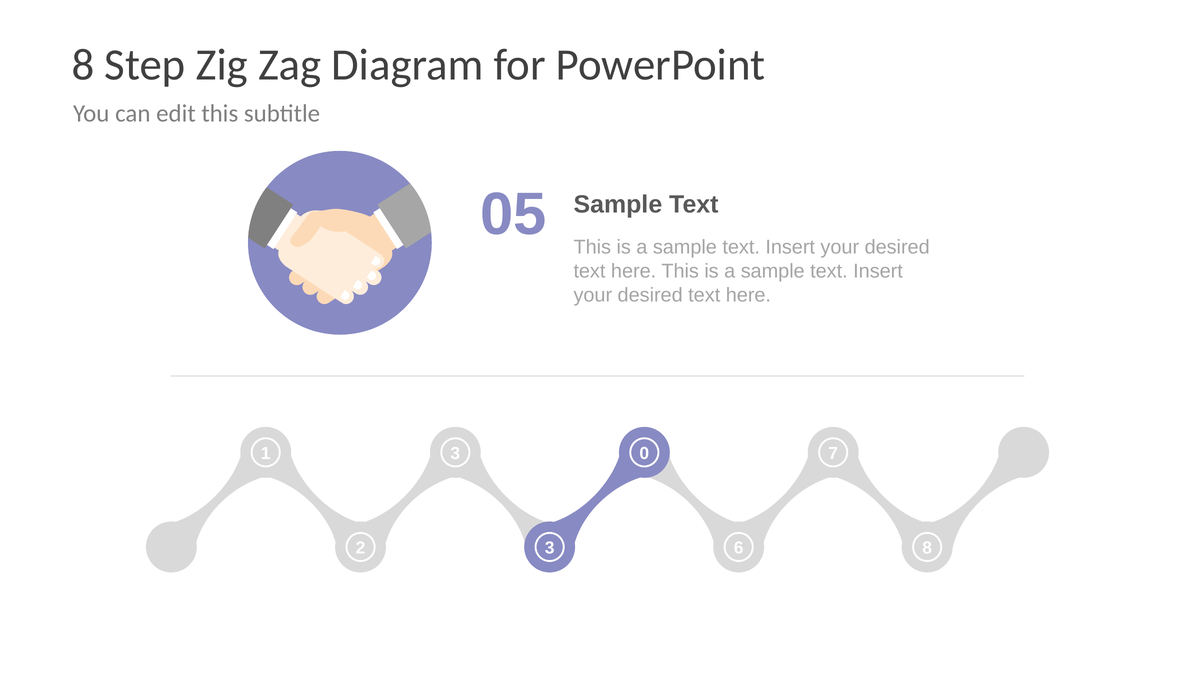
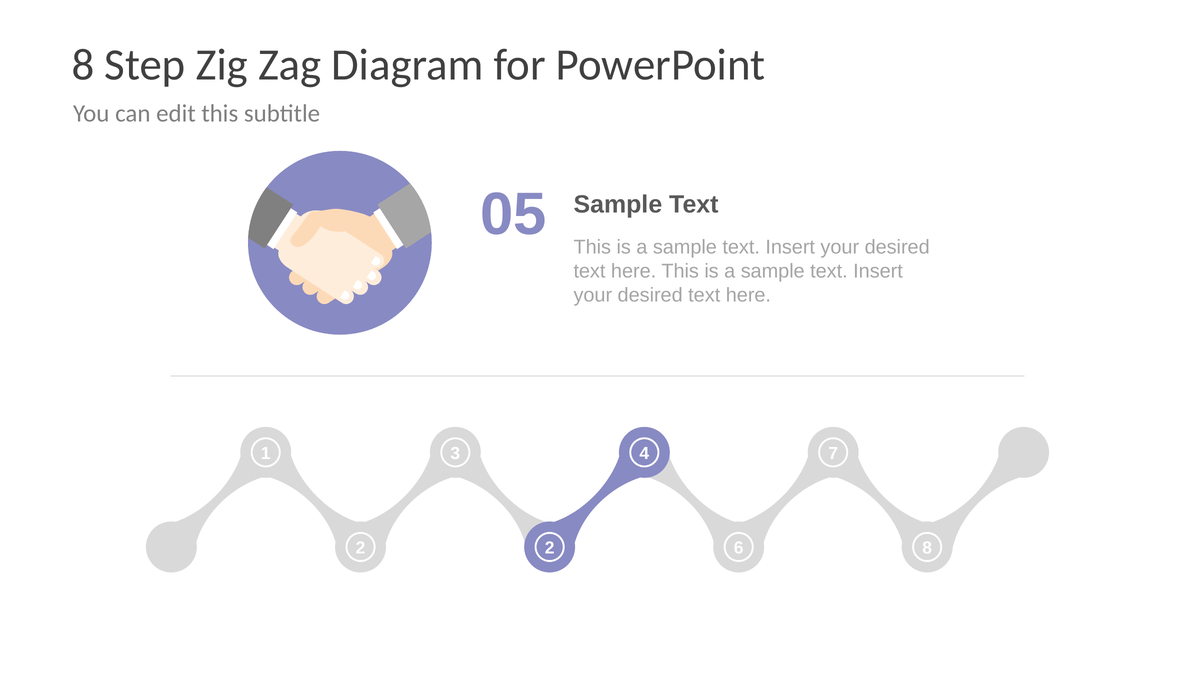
0: 0 -> 4 (644, 453)
2 3: 3 -> 2 (550, 548)
